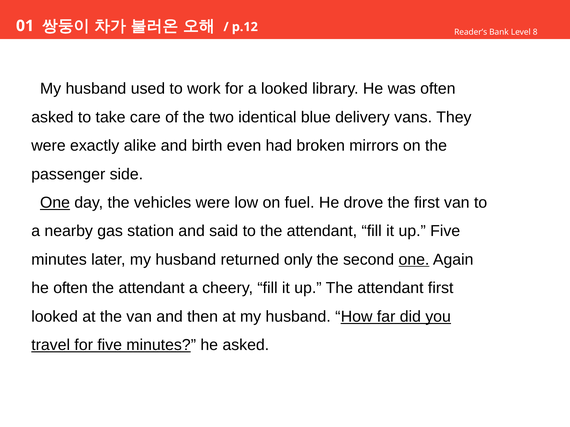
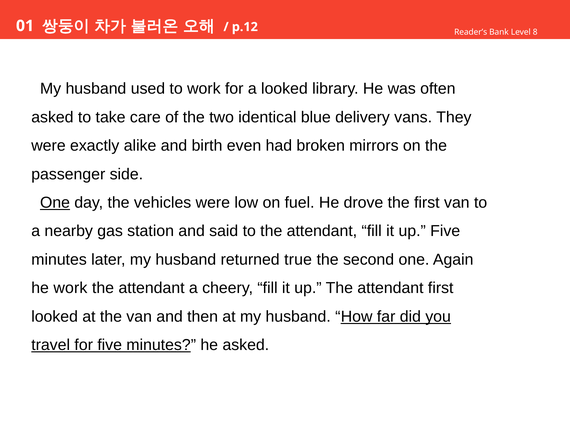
only: only -> true (298, 260)
one underline: present -> none (414, 260)
he often: often -> work (70, 288)
